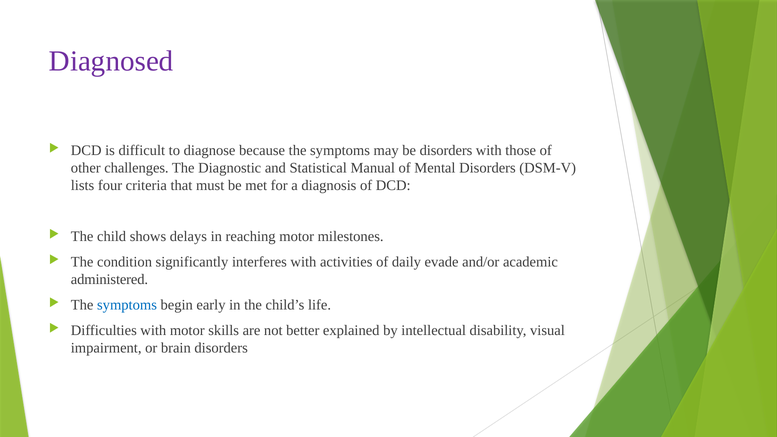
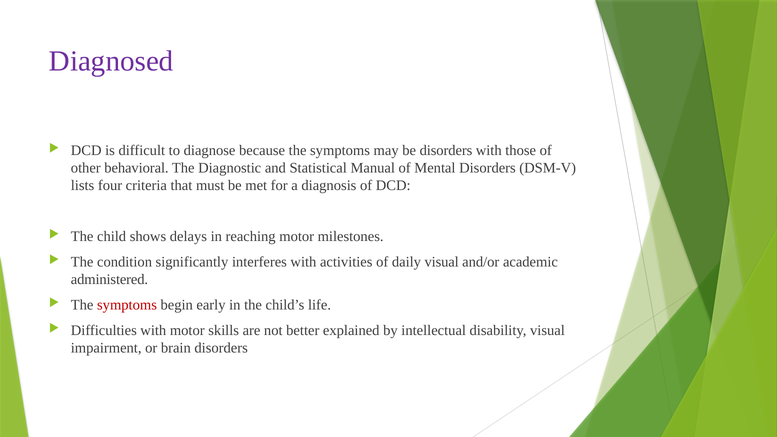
challenges: challenges -> behavioral (136, 168)
daily evade: evade -> visual (442, 262)
symptoms colour: blue -> red (127, 305)
